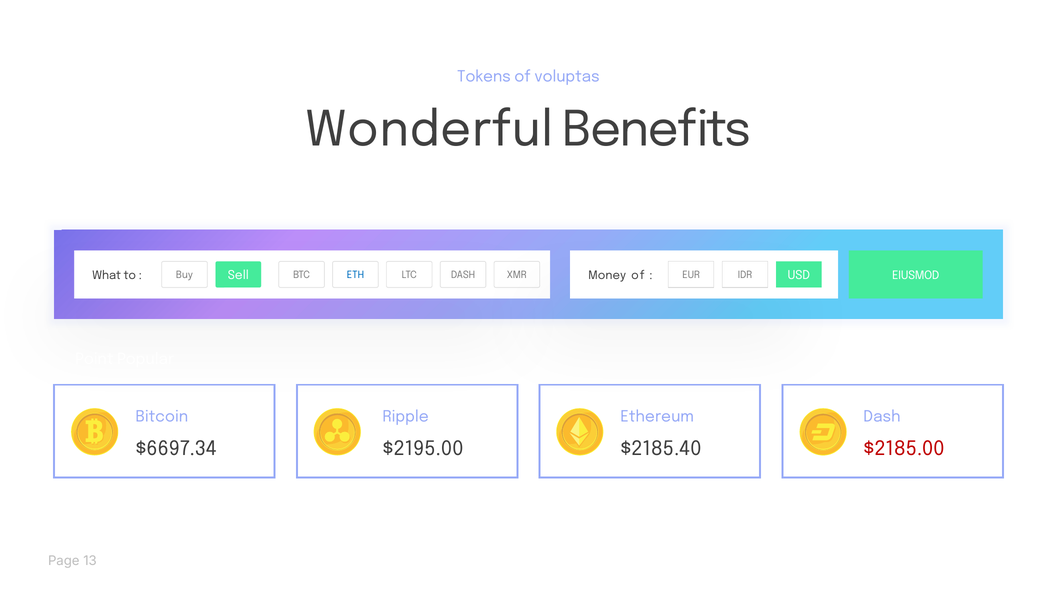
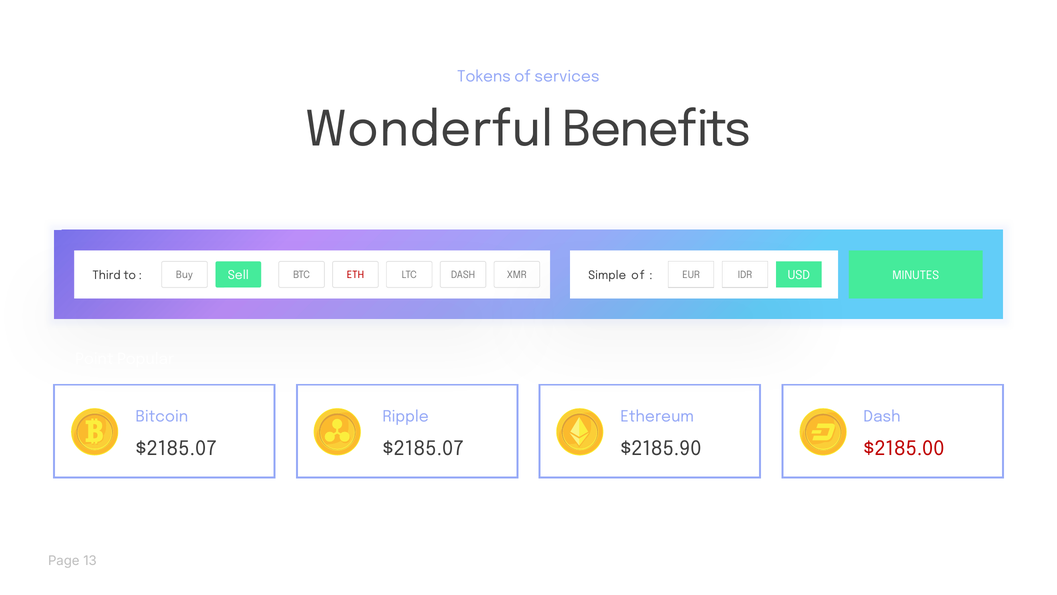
voluptas: voluptas -> services (567, 77)
What: What -> Third (107, 275)
ETH colour: blue -> red (355, 275)
Money: Money -> Simple (607, 275)
EIUSMOD: EIUSMOD -> MINUTES (916, 275)
$6697.34: $6697.34 -> $2185.07 (176, 449)
$2195.00: $2195.00 -> $2185.07 (423, 449)
$2185.40: $2185.40 -> $2185.90 (661, 449)
